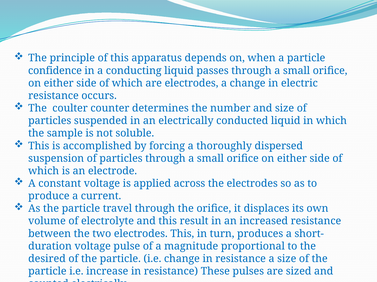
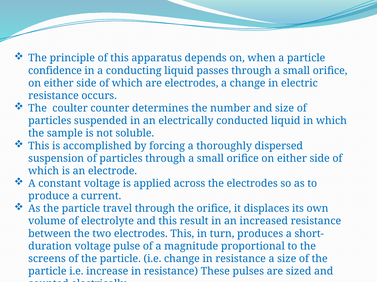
desired: desired -> screens (47, 259)
